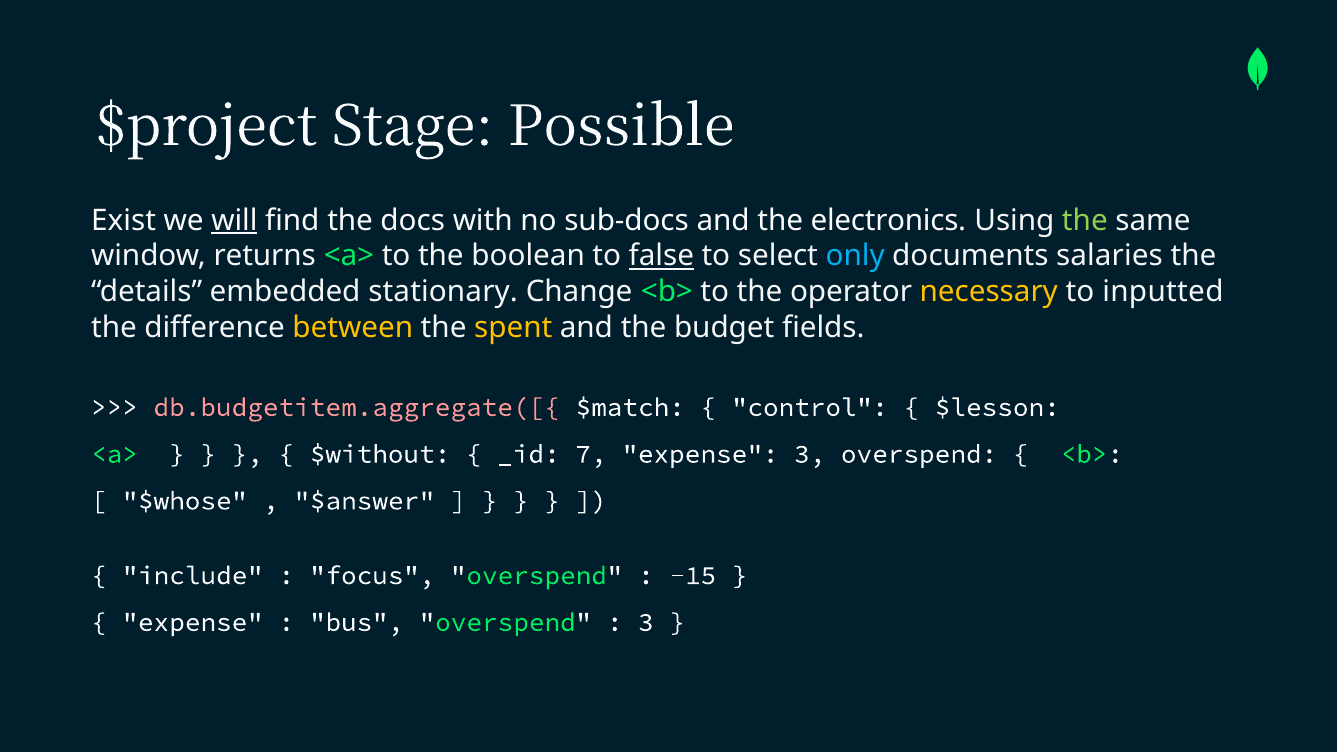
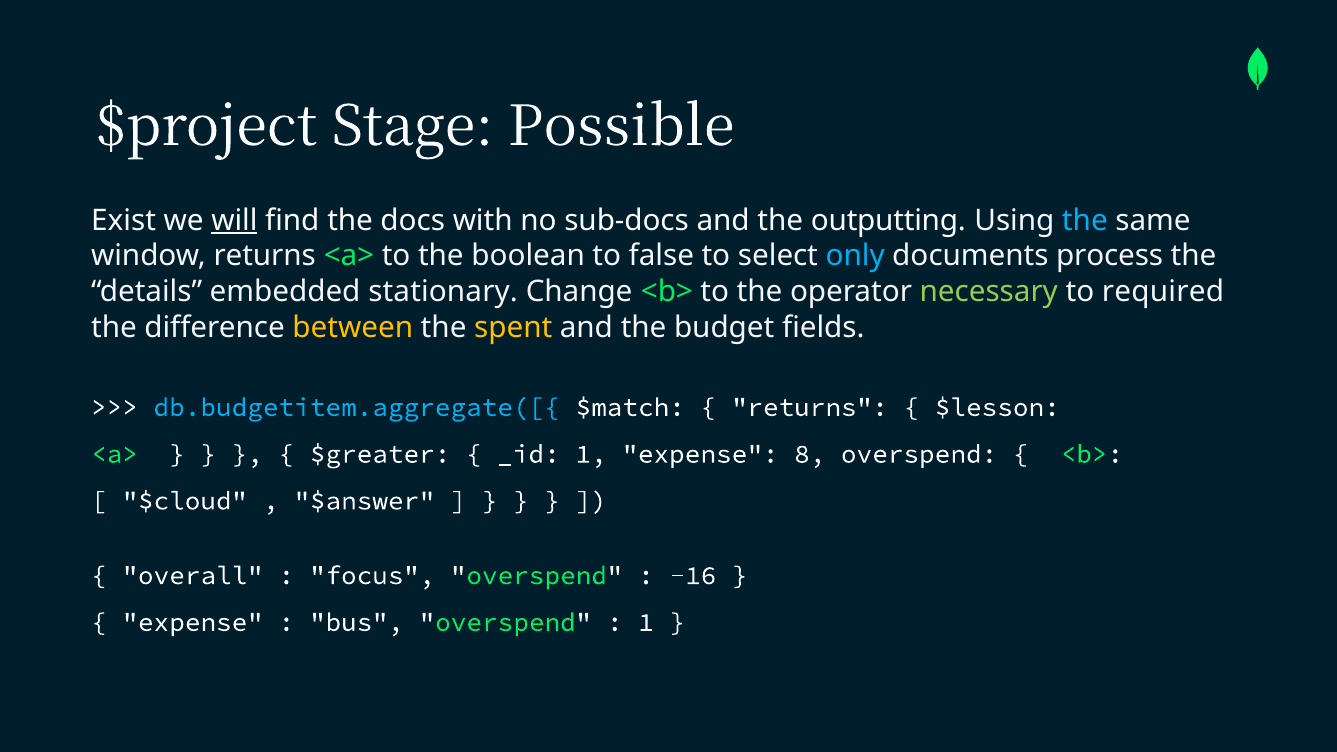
electronics: electronics -> outputting (888, 220)
the colour: light green -> light blue (1085, 220)
false underline: present -> none (661, 256)
salaries: salaries -> process (1110, 256)
necessary colour: yellow -> light green (989, 292)
inputted: inputted -> required (1163, 292)
db.budgetitem.aggregate([{ colour: pink -> light blue (357, 407)
control: control -> returns (810, 407)
$without: $without -> $greater (380, 454)
_id 7: 7 -> 1 (591, 454)
expense 3: 3 -> 8 (810, 454)
$whose: $whose -> $cloud (185, 501)
include: include -> overall (193, 576)
-15: -15 -> -16 (693, 576)
3: 3 -> 1 (646, 622)
